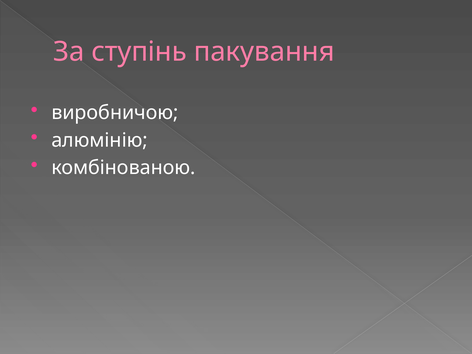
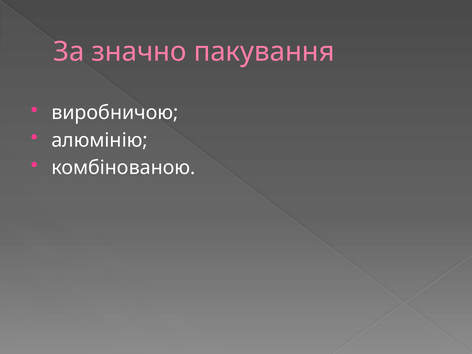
ступінь: ступінь -> значно (139, 52)
